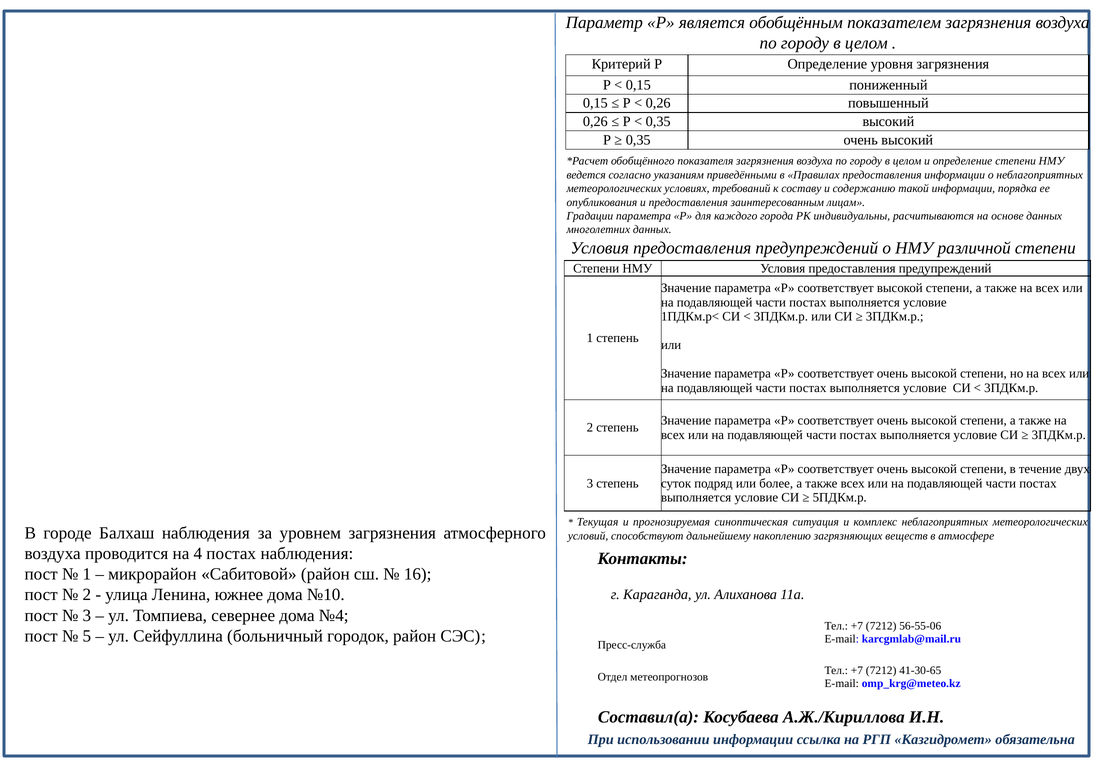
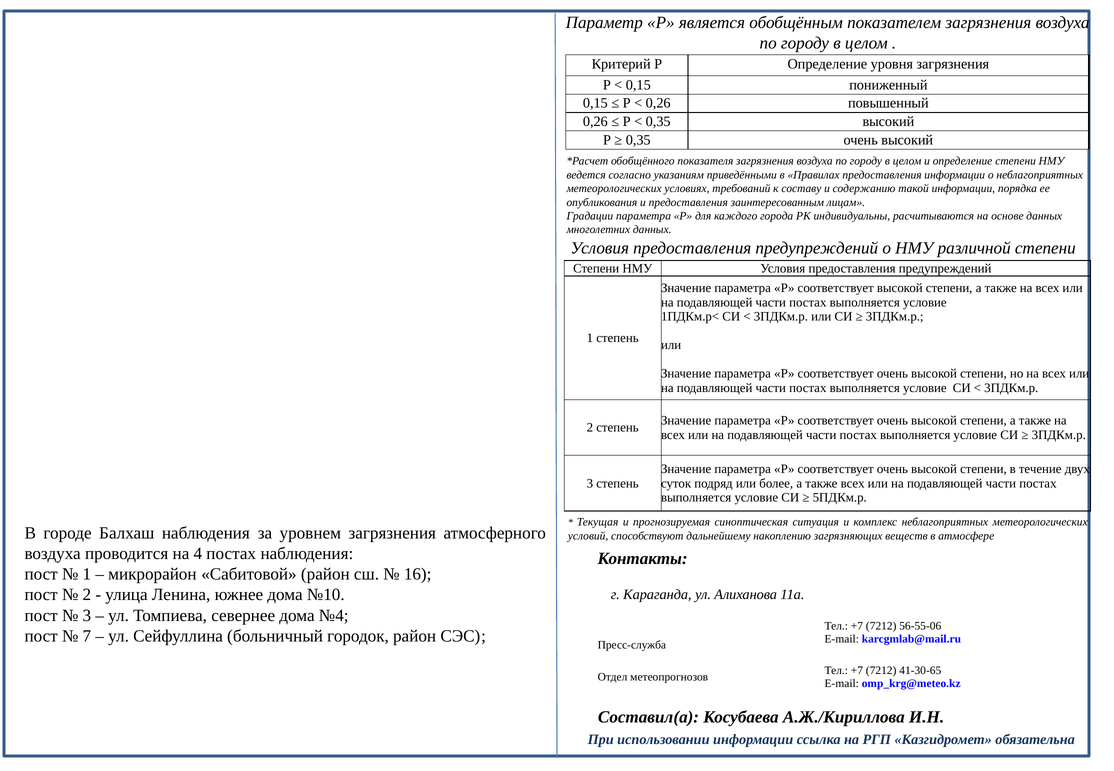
5: 5 -> 7 (87, 636)
